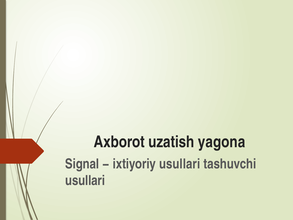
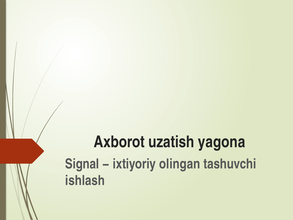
ixtiyoriy usullari: usullari -> olingan (180, 164)
usullari: usullari -> ishlash (85, 180)
